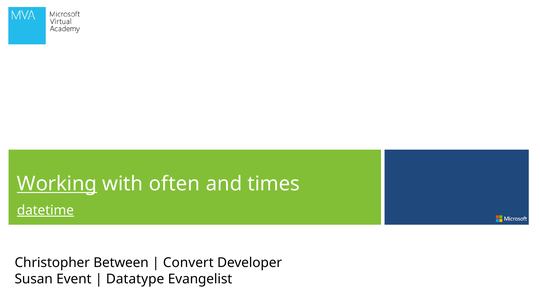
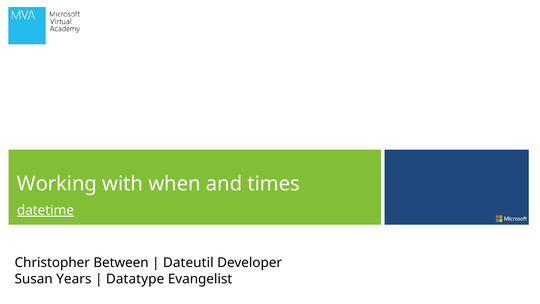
Working underline: present -> none (57, 184)
often: often -> when (174, 184)
Convert: Convert -> Dateutil (188, 263)
Event: Event -> Years (74, 279)
